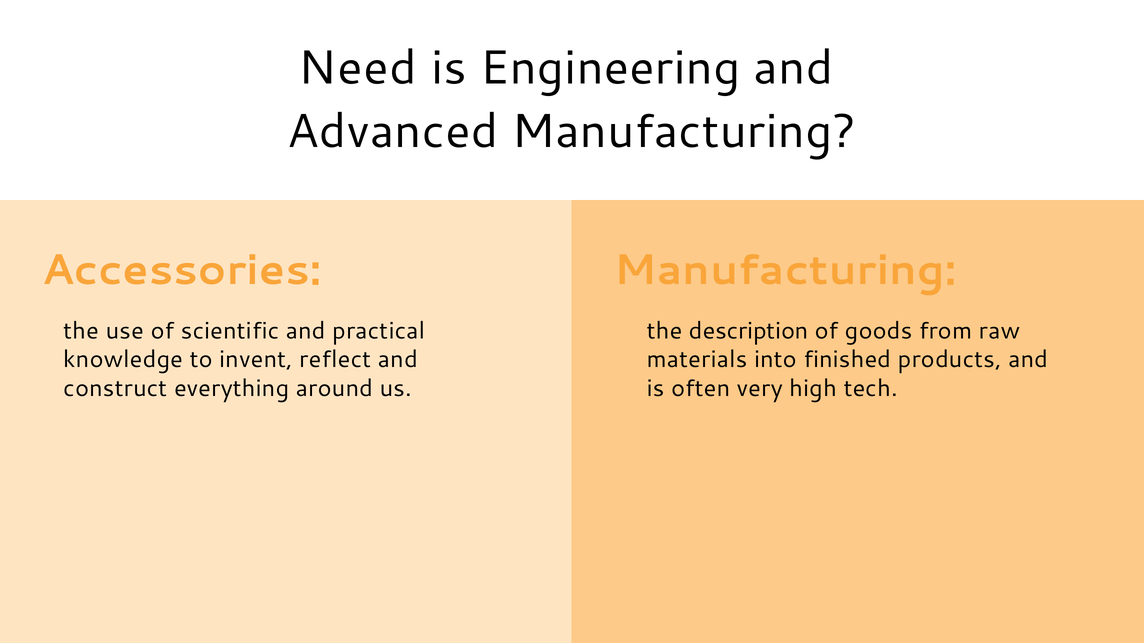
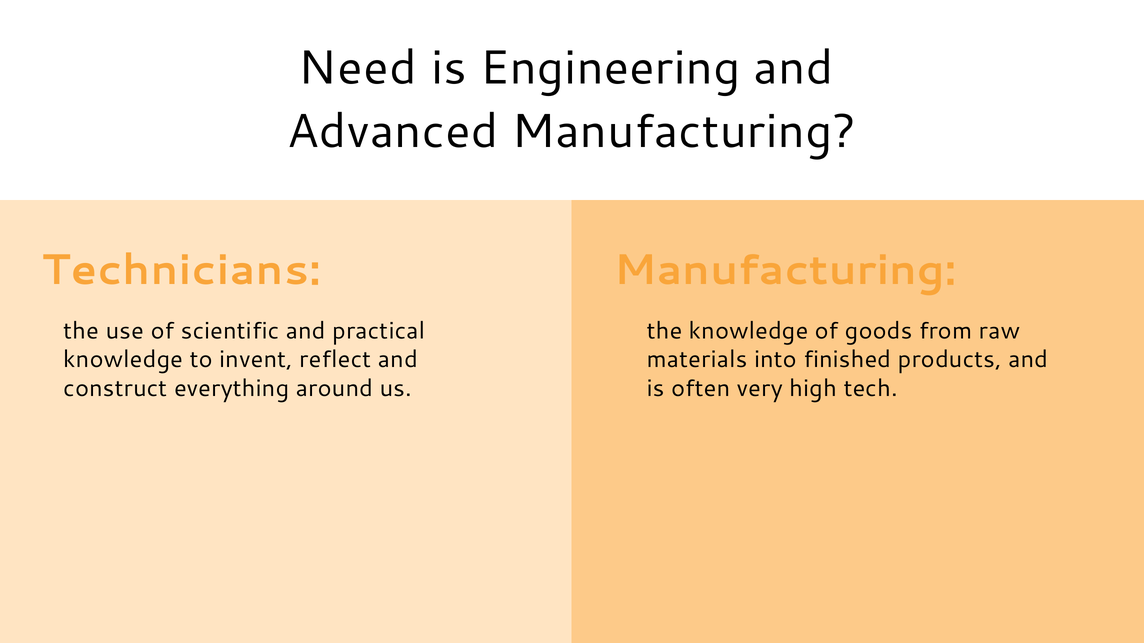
Accessories: Accessories -> Technicians (181, 270)
the description: description -> knowledge (749, 331)
